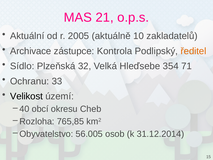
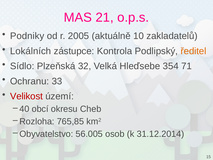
Aktuální: Aktuální -> Podniky (27, 36)
Archivace: Archivace -> Lokálních (31, 51)
Velikost colour: black -> red (26, 96)
